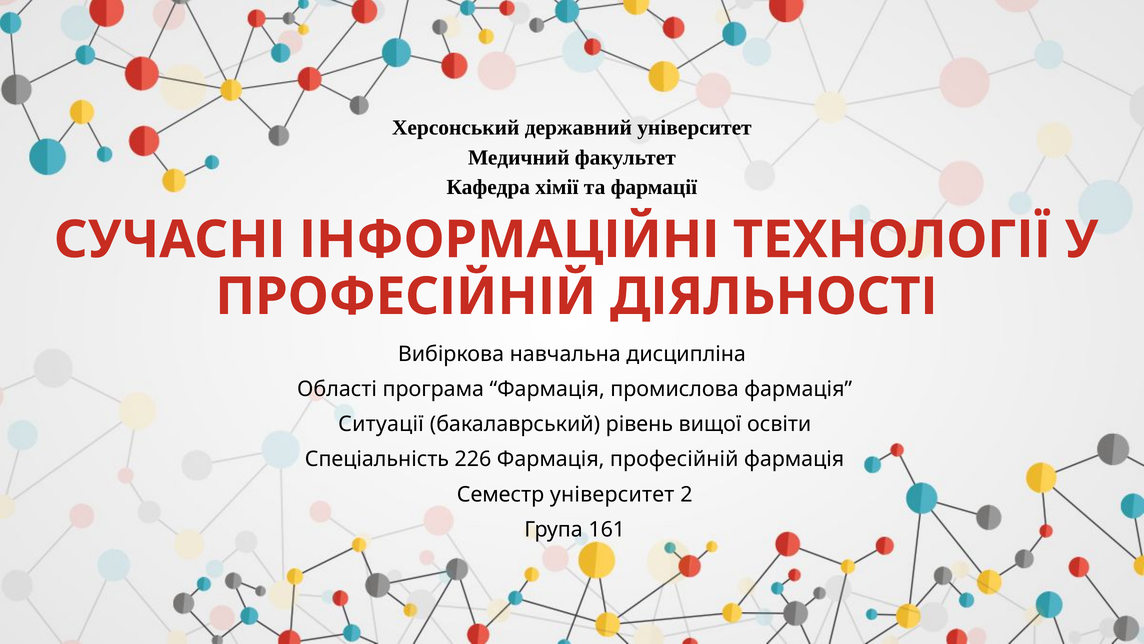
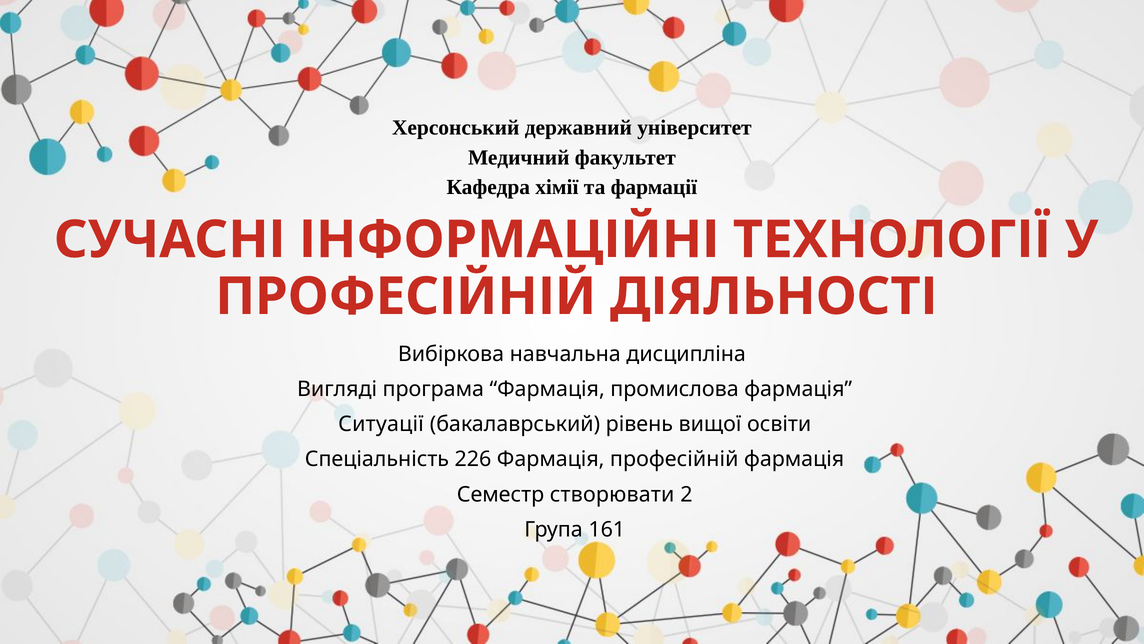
Області: Області -> Вигляді (337, 389)
Семестр університет: університет -> створювати (612, 494)
